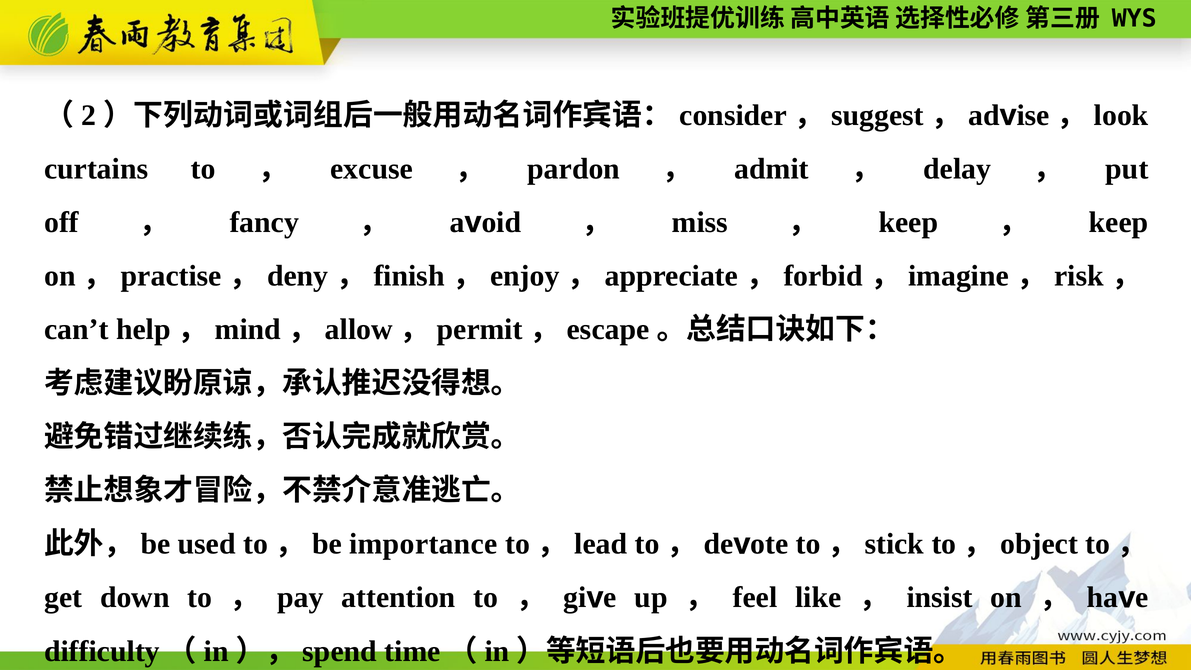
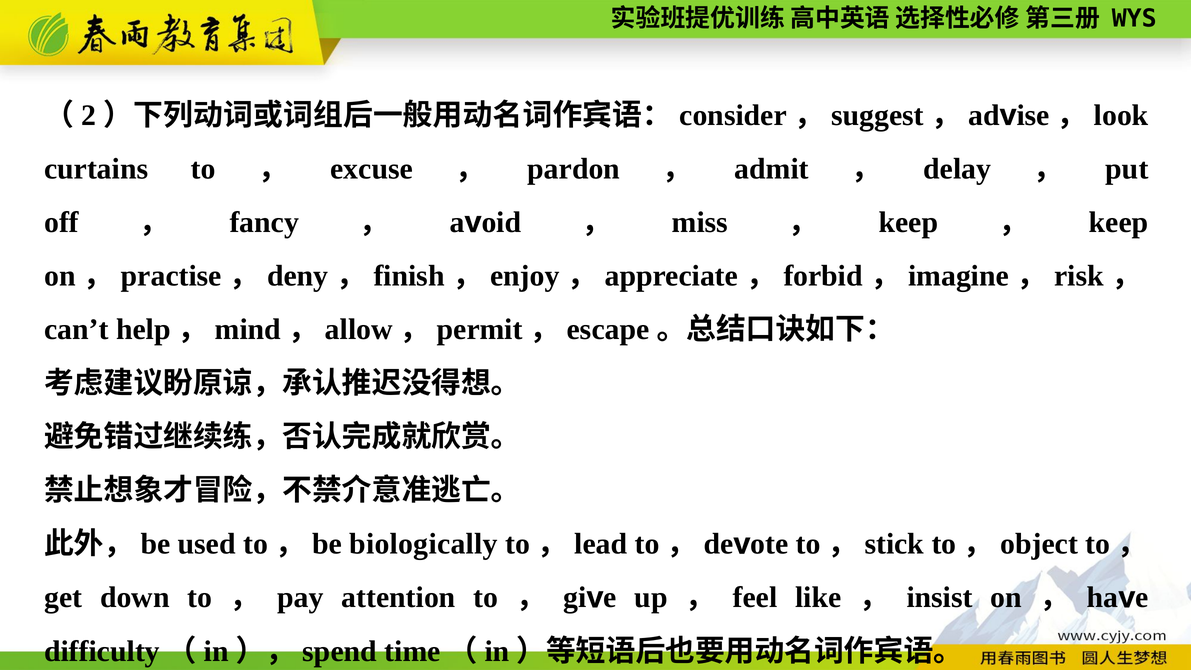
importance: importance -> biologically (423, 544)
